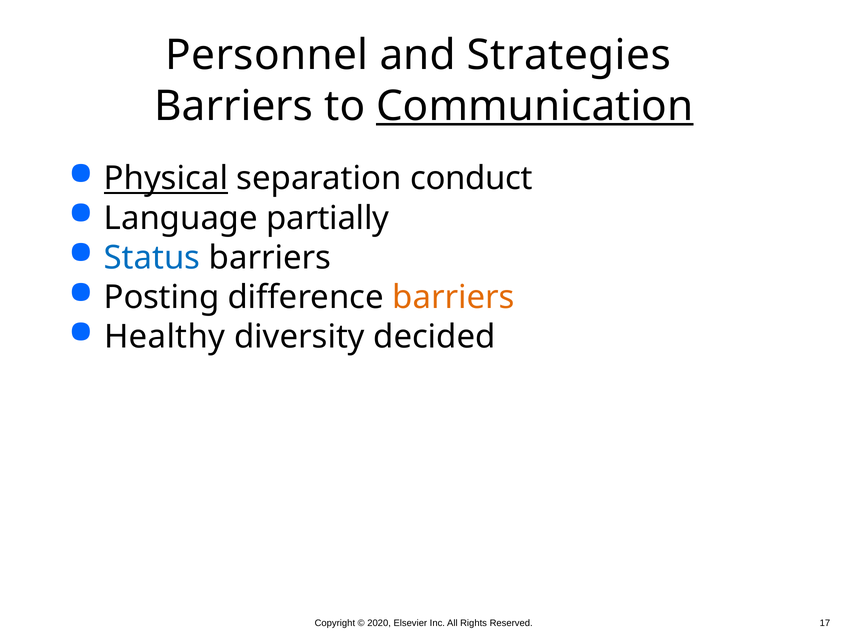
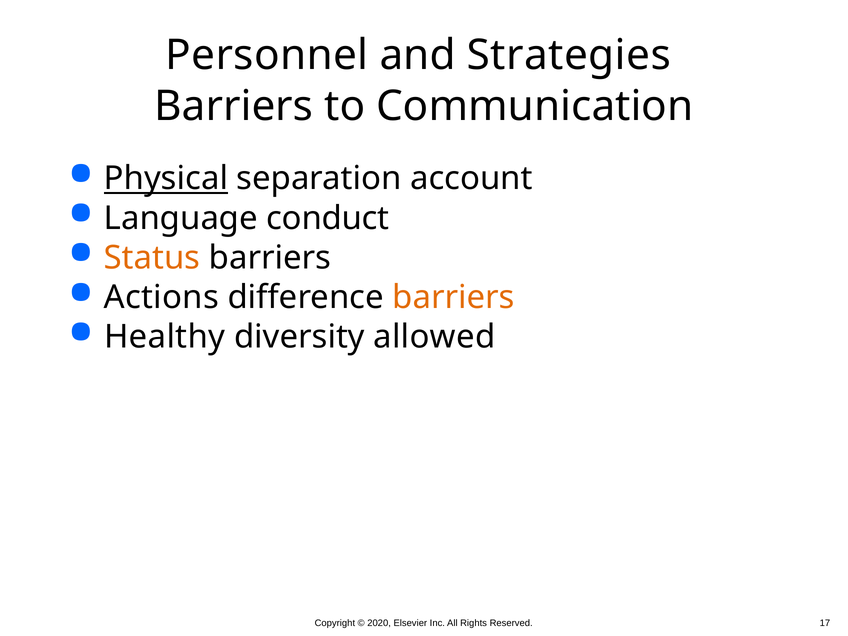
Communication underline: present -> none (535, 106)
conduct: conduct -> account (471, 179)
partially: partially -> conduct (328, 218)
Status colour: blue -> orange (152, 258)
Posting: Posting -> Actions (161, 297)
decided: decided -> allowed (434, 337)
